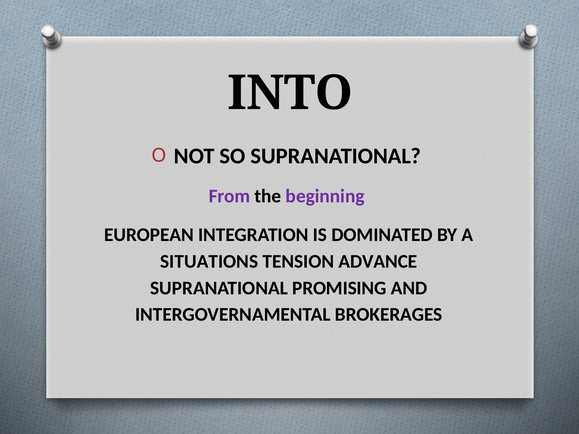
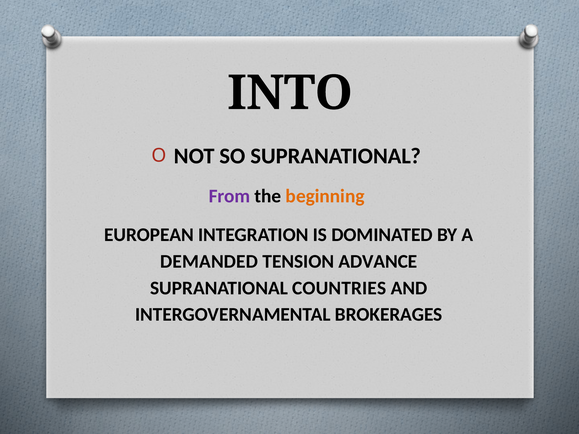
beginning colour: purple -> orange (325, 196)
SITUATIONS: SITUATIONS -> DEMANDED (209, 262)
PROMISING: PROMISING -> COUNTRIES (339, 288)
